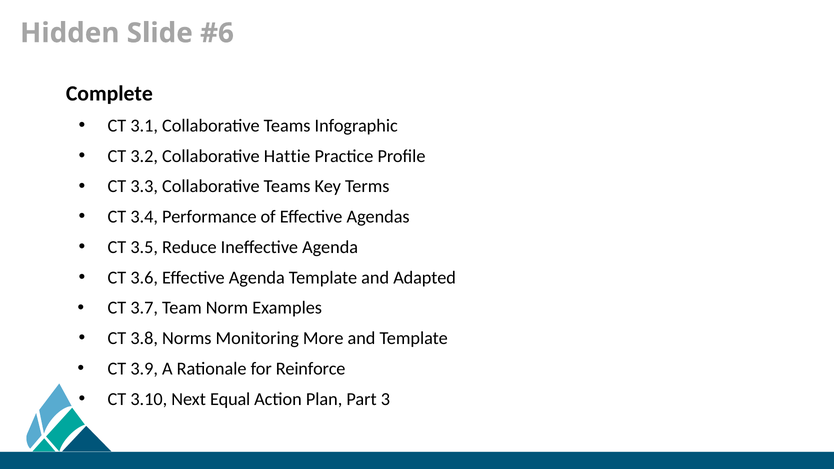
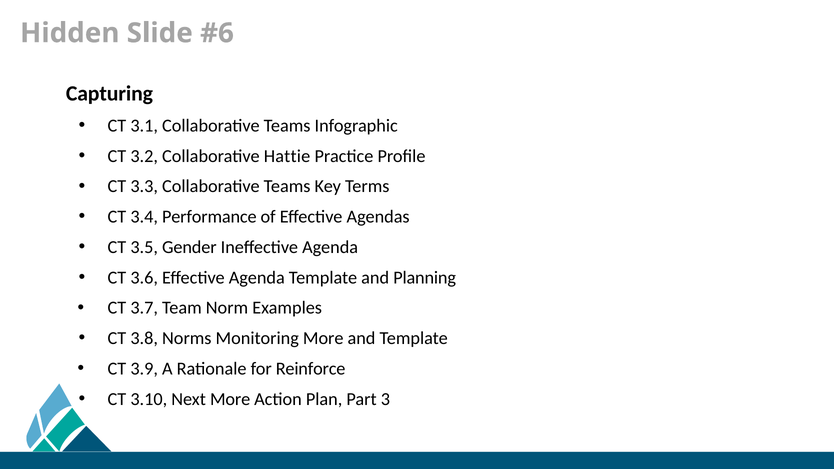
Complete: Complete -> Capturing (109, 94)
Reduce: Reduce -> Gender (189, 247)
Adapted: Adapted -> Planning (425, 278)
Next Equal: Equal -> More (230, 399)
